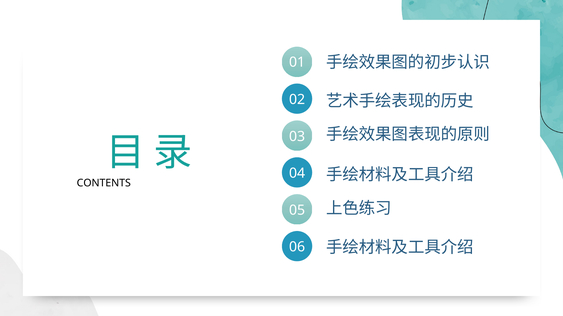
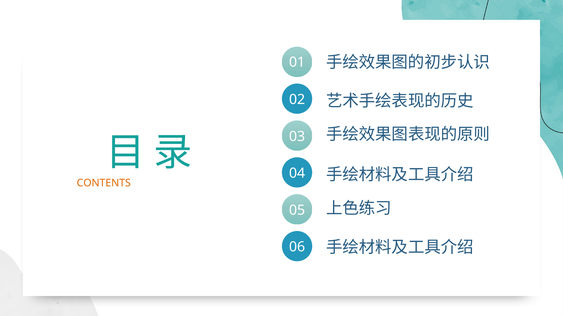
CONTENTS colour: black -> orange (104, 184)
